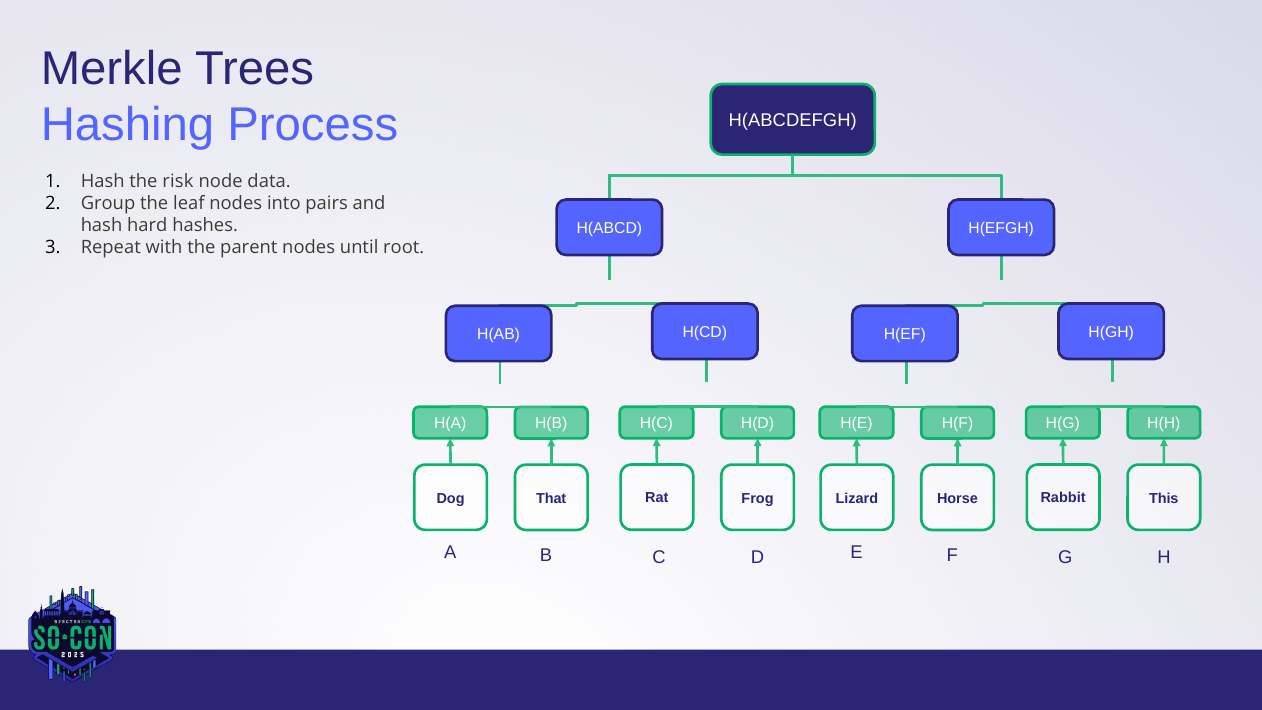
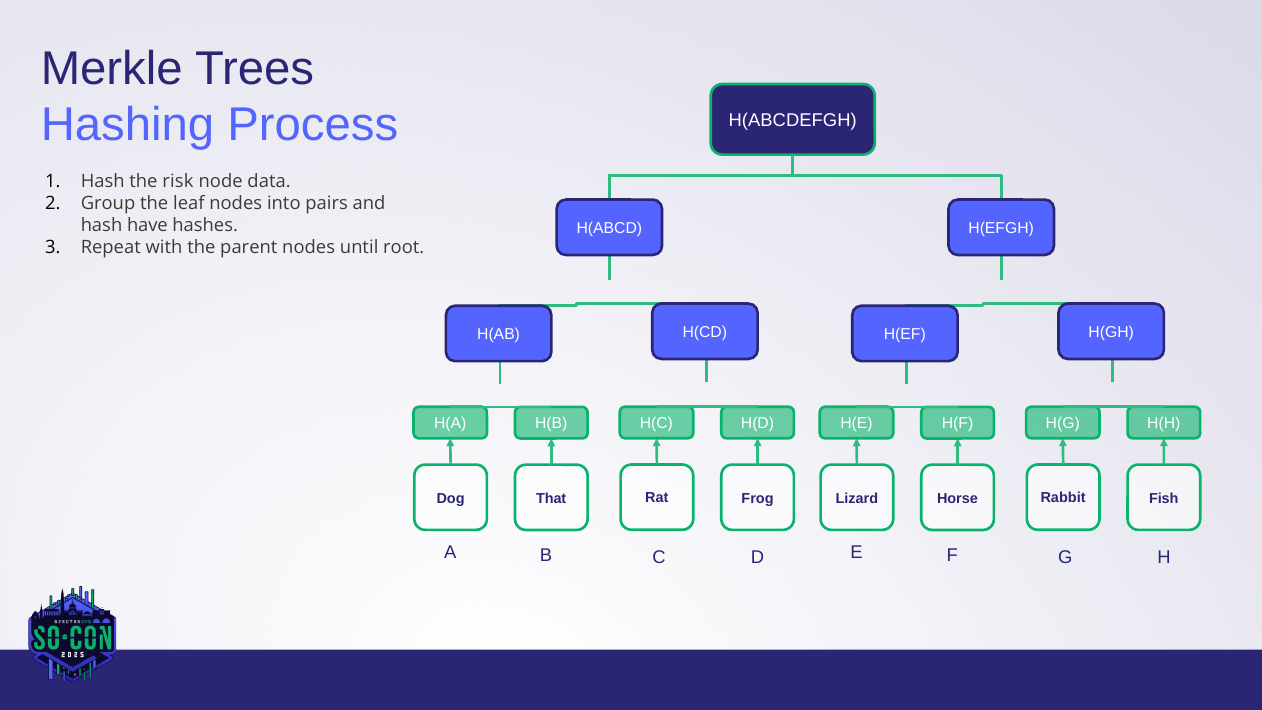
hard: hard -> have (147, 225)
This: This -> Fish (1164, 498)
